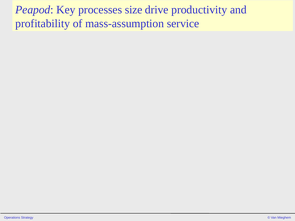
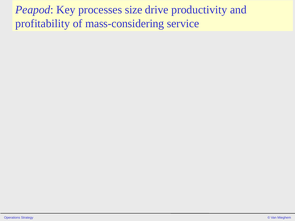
mass-assumption: mass-assumption -> mass-considering (125, 24)
